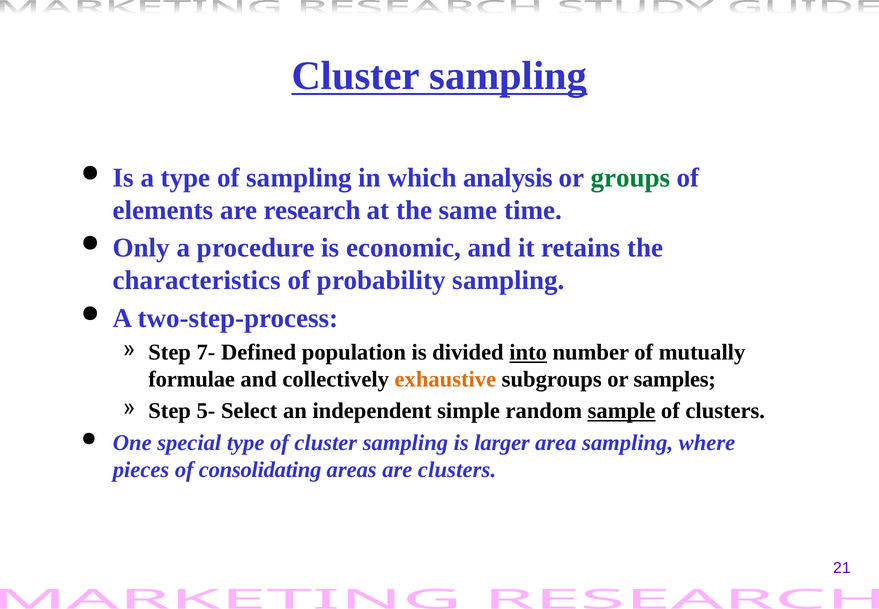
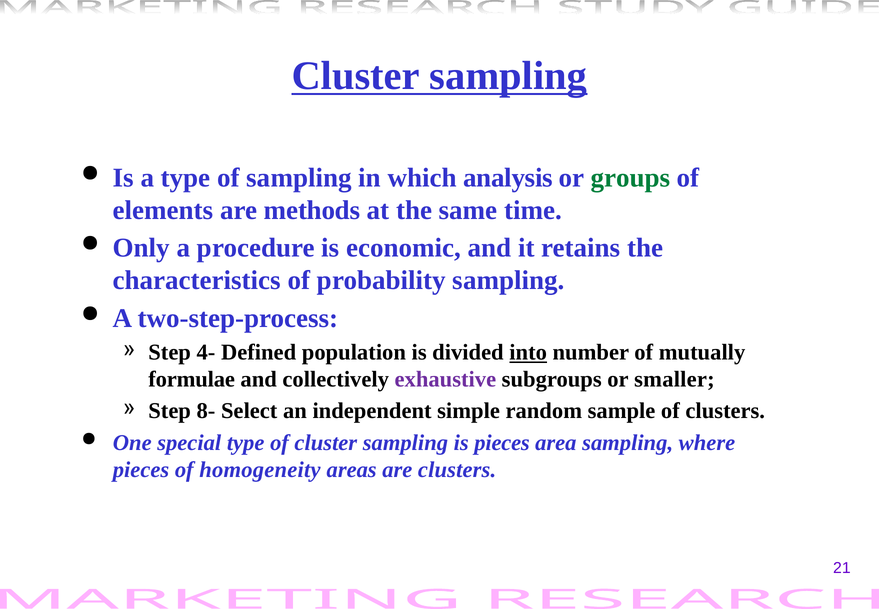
research: research -> methods (312, 210)
7-: 7- -> 4- (206, 352)
exhaustive colour: orange -> purple (445, 379)
samples: samples -> smaller (674, 379)
5-: 5- -> 8- (206, 411)
sample underline: present -> none (622, 411)
is larger: larger -> pieces (502, 442)
consolidating: consolidating -> homogeneity (260, 470)
